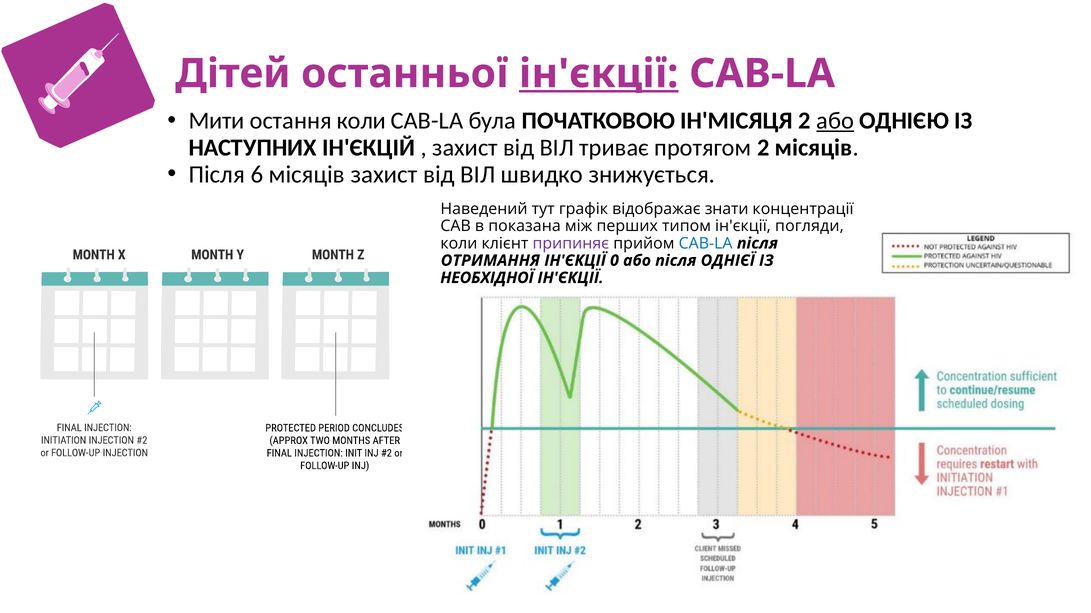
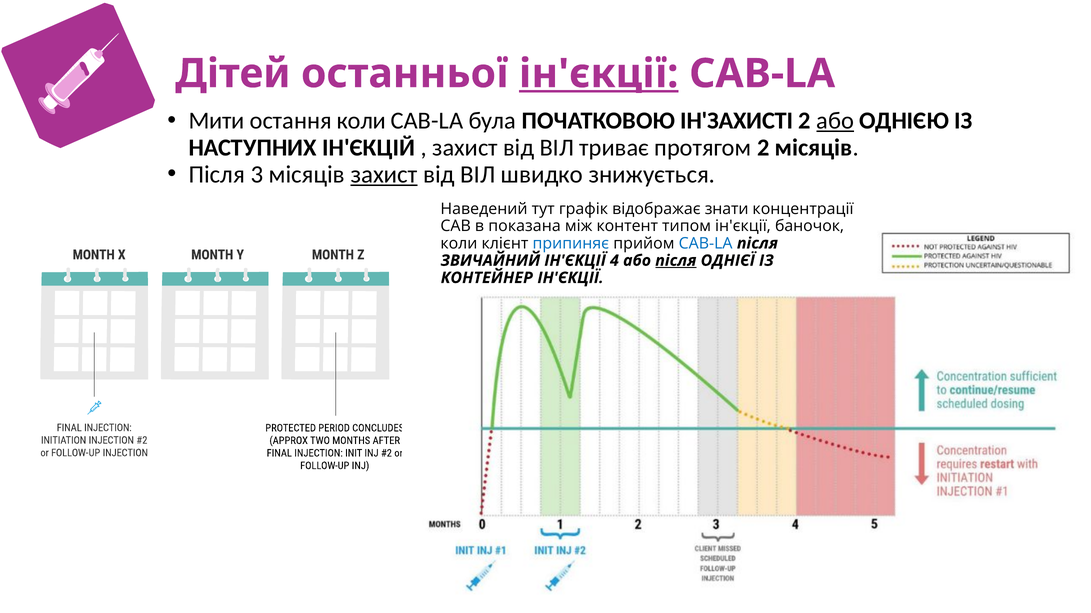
ІН'МІСЯЦЯ: ІН'МІСЯЦЯ -> ІН'ЗАХИСТІ (737, 121)
6: 6 -> 3 (257, 175)
захист underline: none -> present (384, 175)
перших: перших -> контент (627, 226)
погляди: погляди -> баночок (810, 226)
припиняє colour: purple -> blue (571, 244)
ОТРИМАННЯ: ОТРИМАННЯ -> ЗВИЧАЙНИЙ (490, 261)
0: 0 -> 4 (614, 261)
після underline: none -> present (676, 261)
НЕОБХІДНОЇ: НЕОБХІДНОЇ -> КОНТЕЙНЕР (487, 278)
